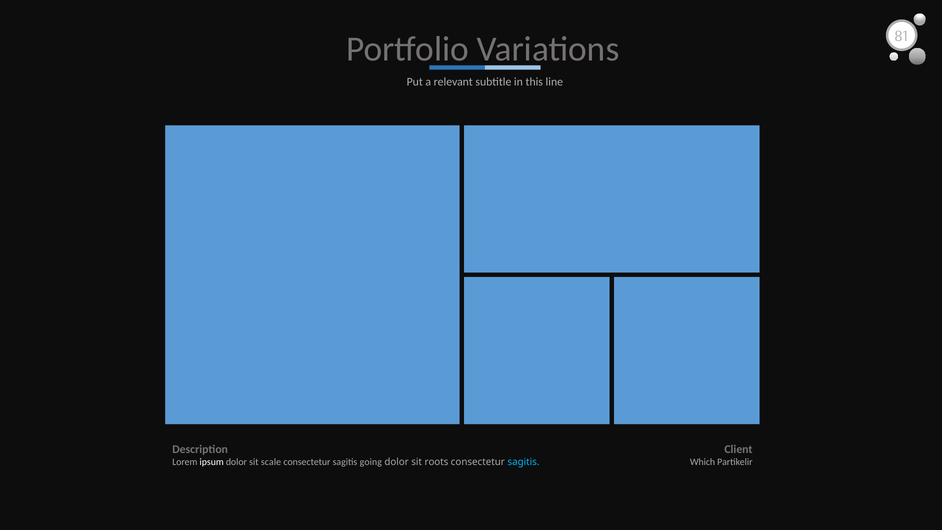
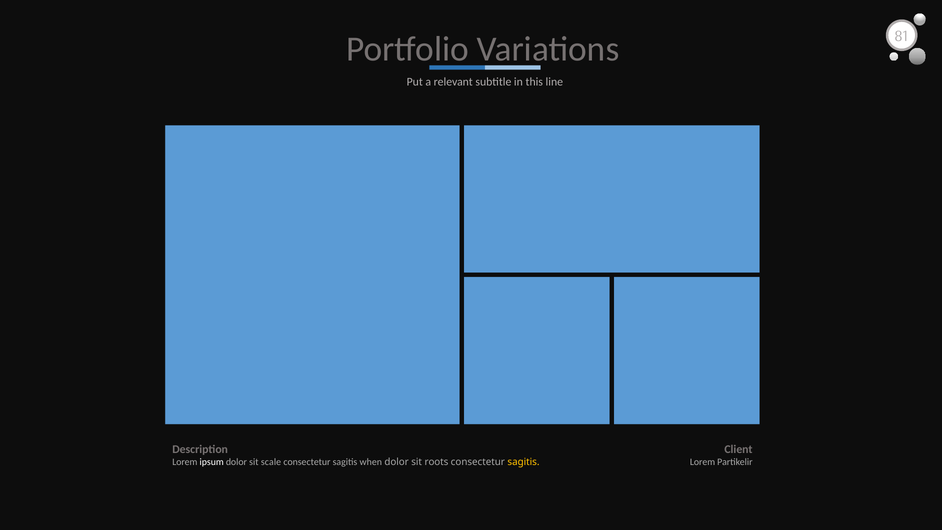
going: going -> when (371, 462)
sagitis colour: light blue -> yellow (524, 462)
Which: Which -> Lorem (703, 462)
